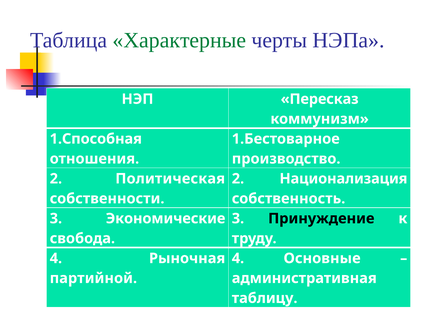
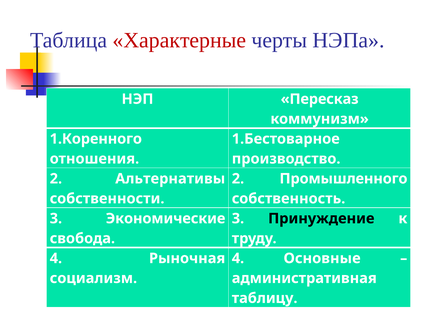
Характерные colour: green -> red (179, 40)
1.Способная: 1.Способная -> 1.Коренного (96, 139)
Политическая: Политическая -> Альтернативы (170, 179)
Национализация: Национализация -> Промышленного (343, 179)
партийной: партийной -> социализм (93, 278)
